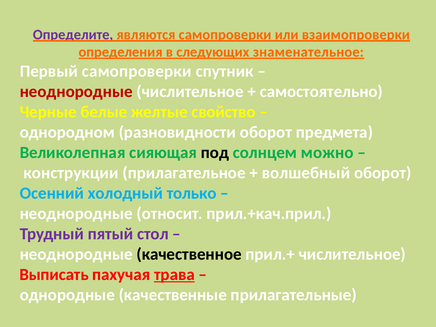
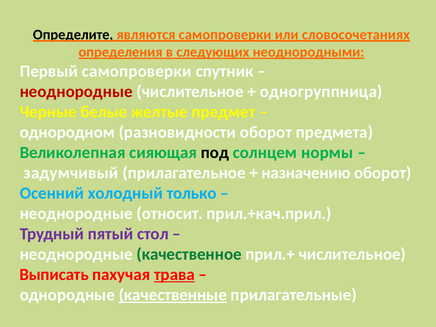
Определите colour: purple -> black (73, 35)
взаимопроверки: взаимопроверки -> словосочетаниях (356, 35)
знаменательное: знаменательное -> неоднородными (308, 52)
самостоятельно: самостоятельно -> одногруппница (321, 91)
свойство: свойство -> предмет (223, 112)
можно: можно -> нормы (327, 153)
конструкции: конструкции -> задумчивый (71, 173)
волшебный: волшебный -> назначению (306, 173)
качественное colour: black -> green (189, 254)
качественные underline: none -> present (173, 295)
